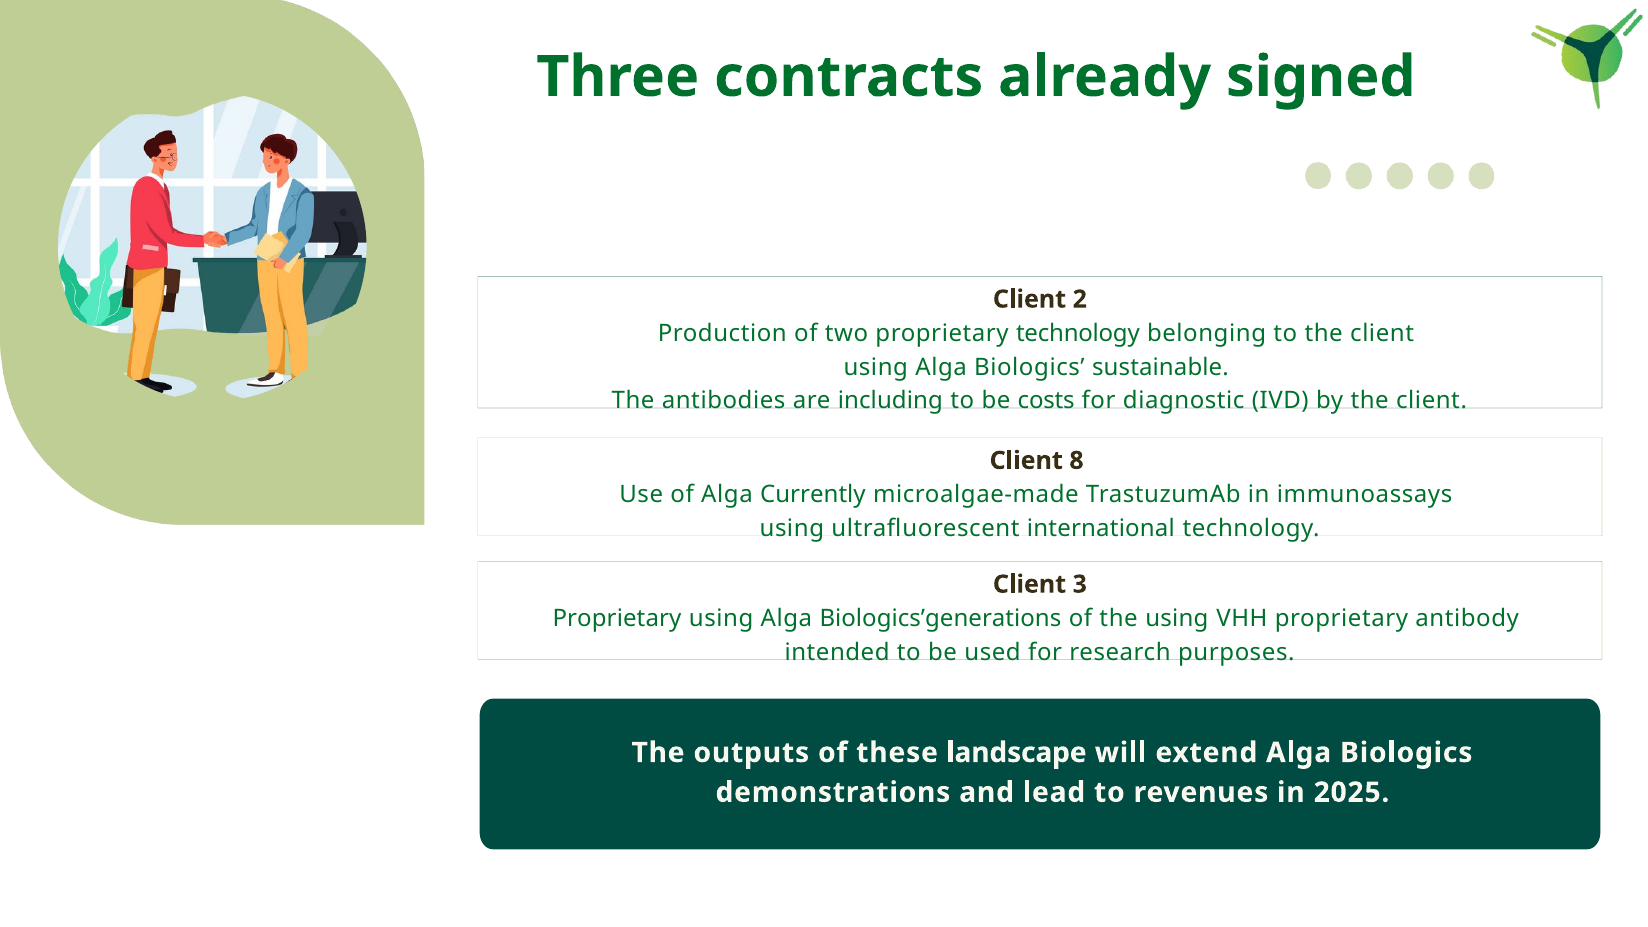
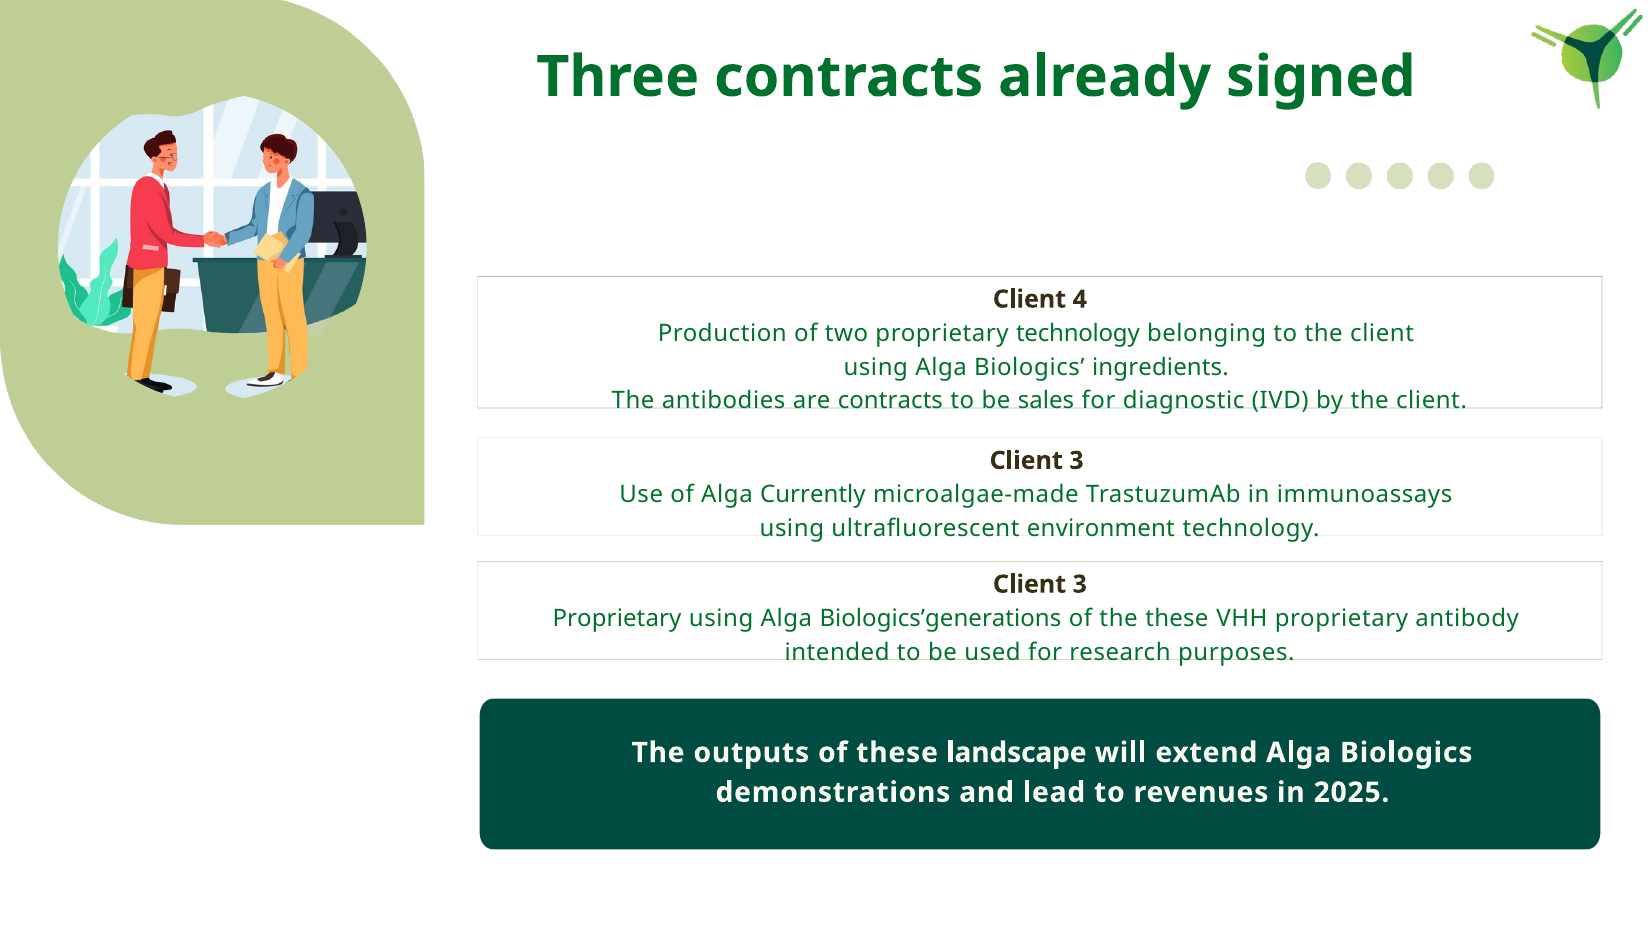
2: 2 -> 4 (1080, 299)
sustainable: sustainable -> ingredients (1160, 367)
are including: including -> contracts (890, 401)
costs: costs -> sales (1046, 401)
8: 8 -> 3 (1077, 461)
international: international -> environment (1101, 528)
the using: using -> these (1177, 619)
